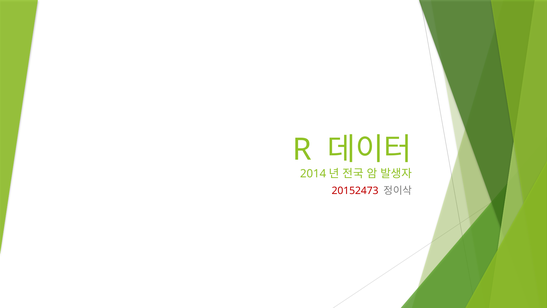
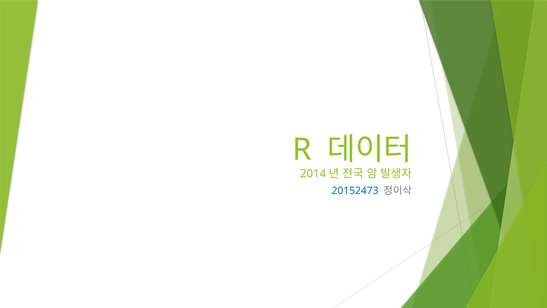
20152473 colour: red -> blue (355, 191)
